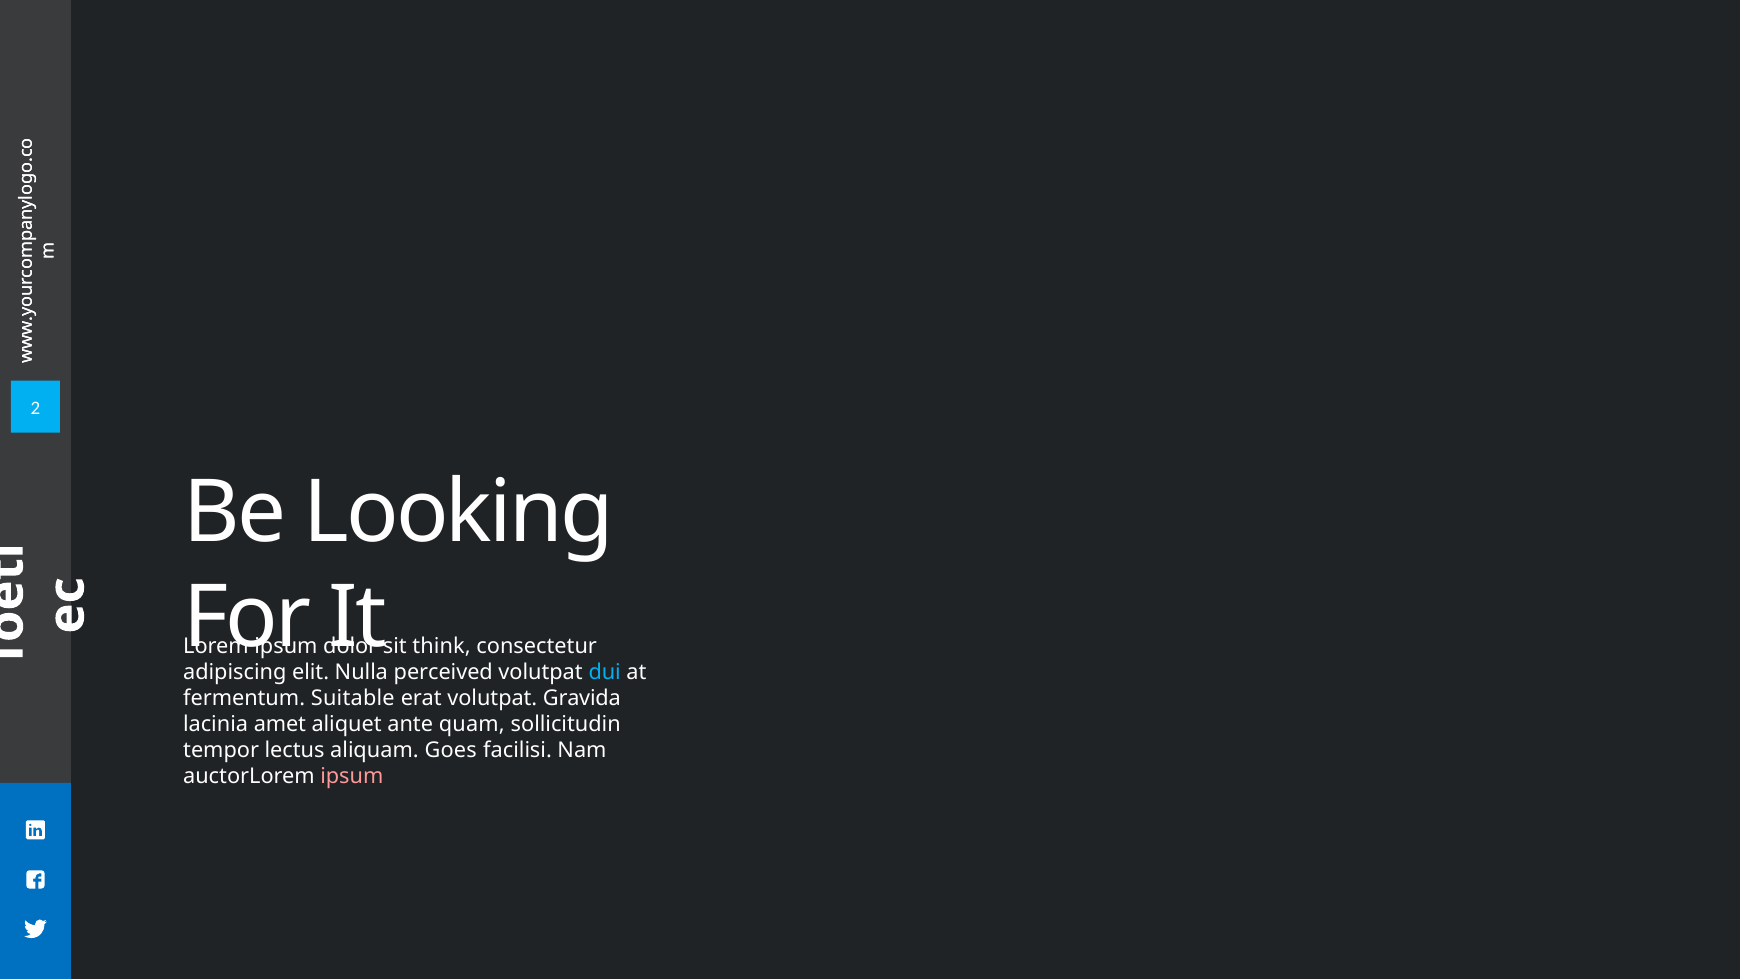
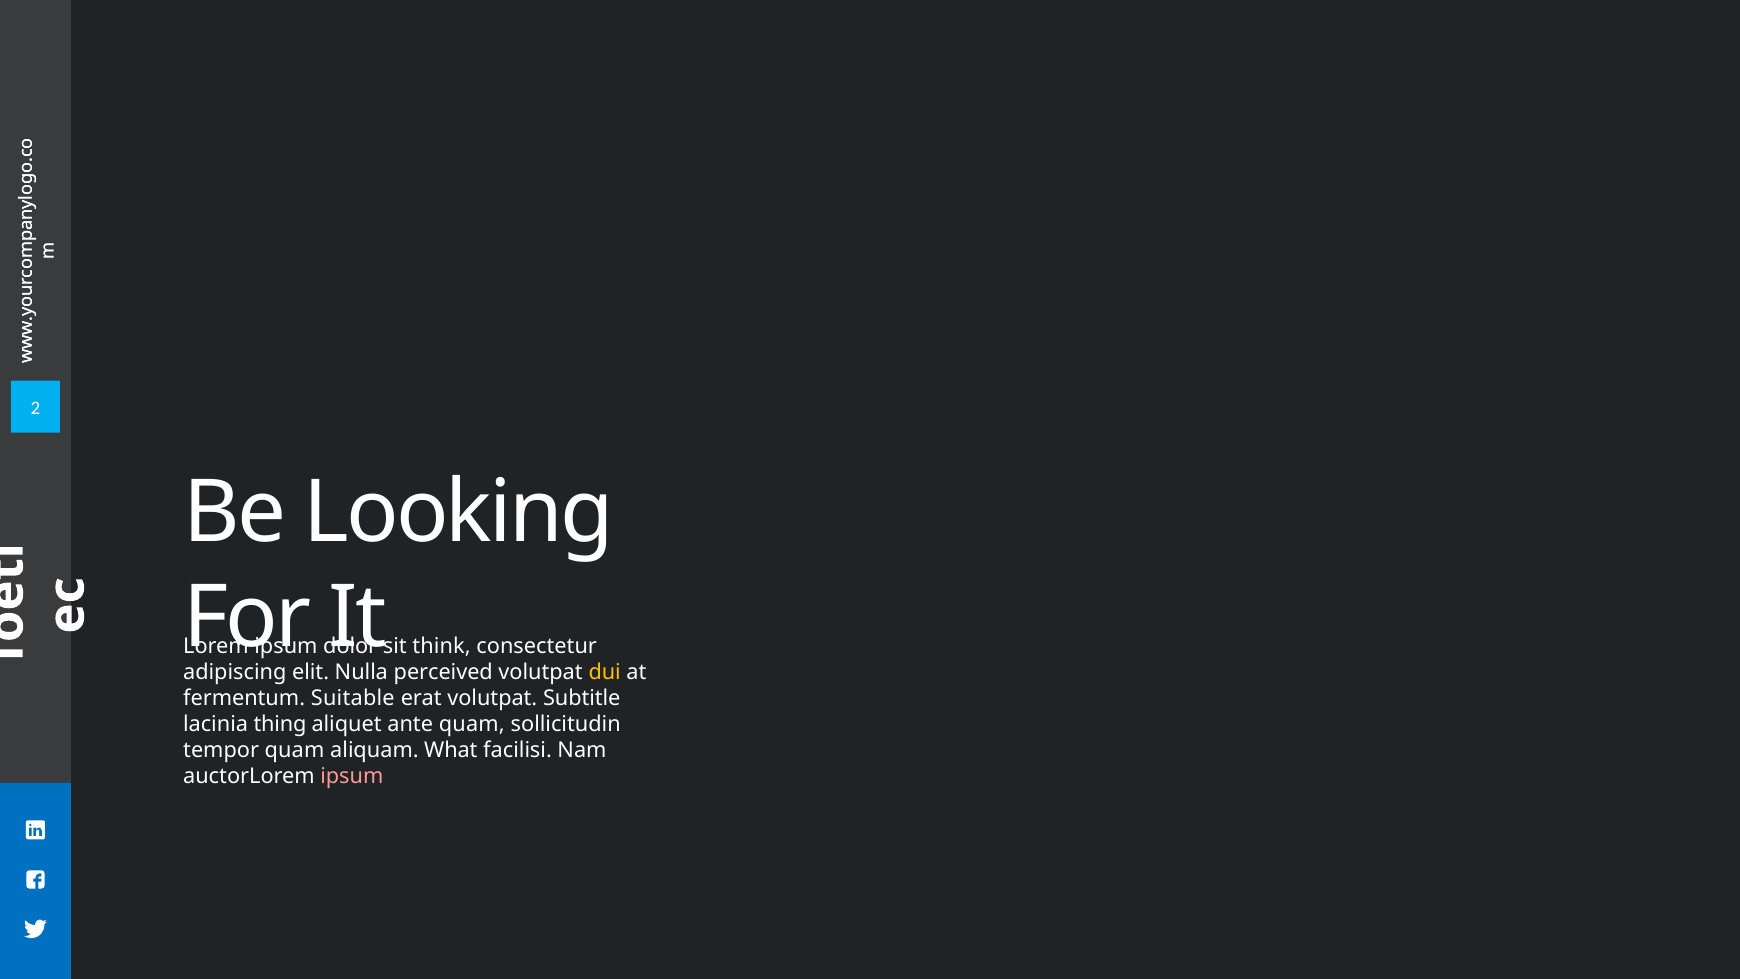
dui colour: light blue -> yellow (605, 672)
Gravida: Gravida -> Subtitle (582, 698)
amet: amet -> thing (280, 724)
tempor lectus: lectus -> quam (294, 750)
Goes: Goes -> What (451, 750)
